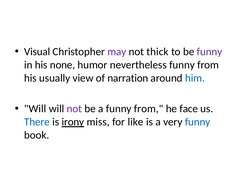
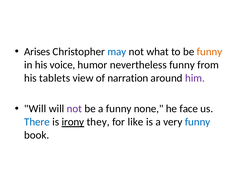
Visual: Visual -> Arises (37, 52)
may colour: purple -> blue (117, 52)
thick: thick -> what (158, 52)
funny colour: purple -> orange (210, 52)
none: none -> voice (63, 65)
usually: usually -> tablets (55, 78)
him colour: blue -> purple (195, 78)
a funny from: from -> none (149, 109)
miss: miss -> they (98, 122)
